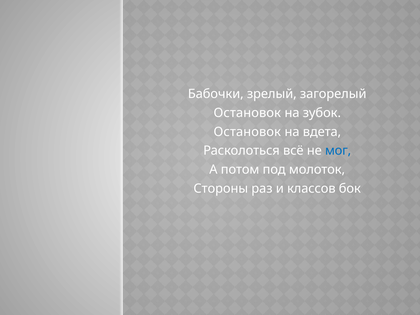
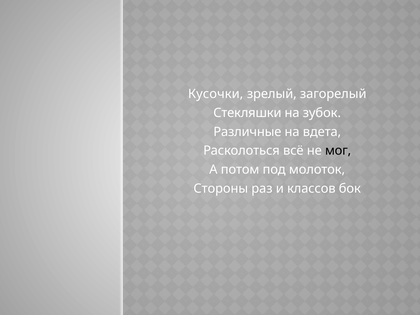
Бабочки: Бабочки -> Кусочки (216, 94)
Остановок: Остановок -> Стекляшки (247, 113)
Остановок: Остановок -> Различные (247, 132)
мог colour: blue -> black (338, 151)
